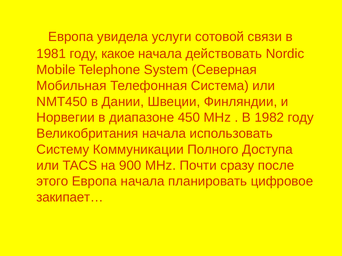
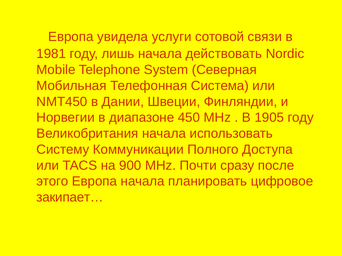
какое: какое -> лишь (118, 54)
1982: 1982 -> 1905 (269, 118)
